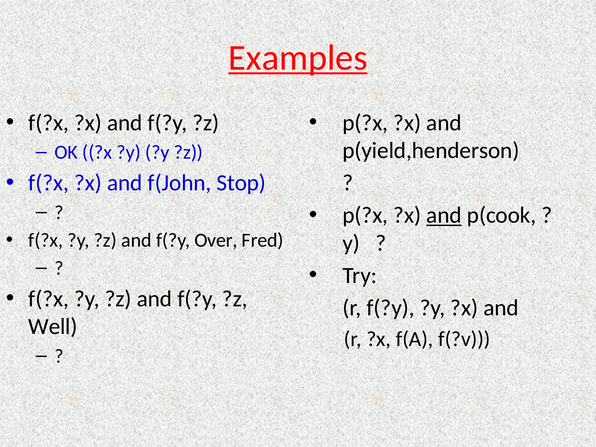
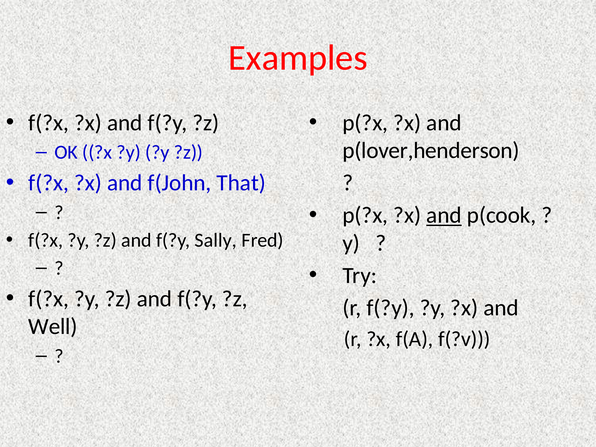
Examples underline: present -> none (298, 58)
p(yield,henderson: p(yield,henderson -> p(lover,henderson (431, 151)
Stop: Stop -> That (241, 183)
Over: Over -> Sally (216, 240)
